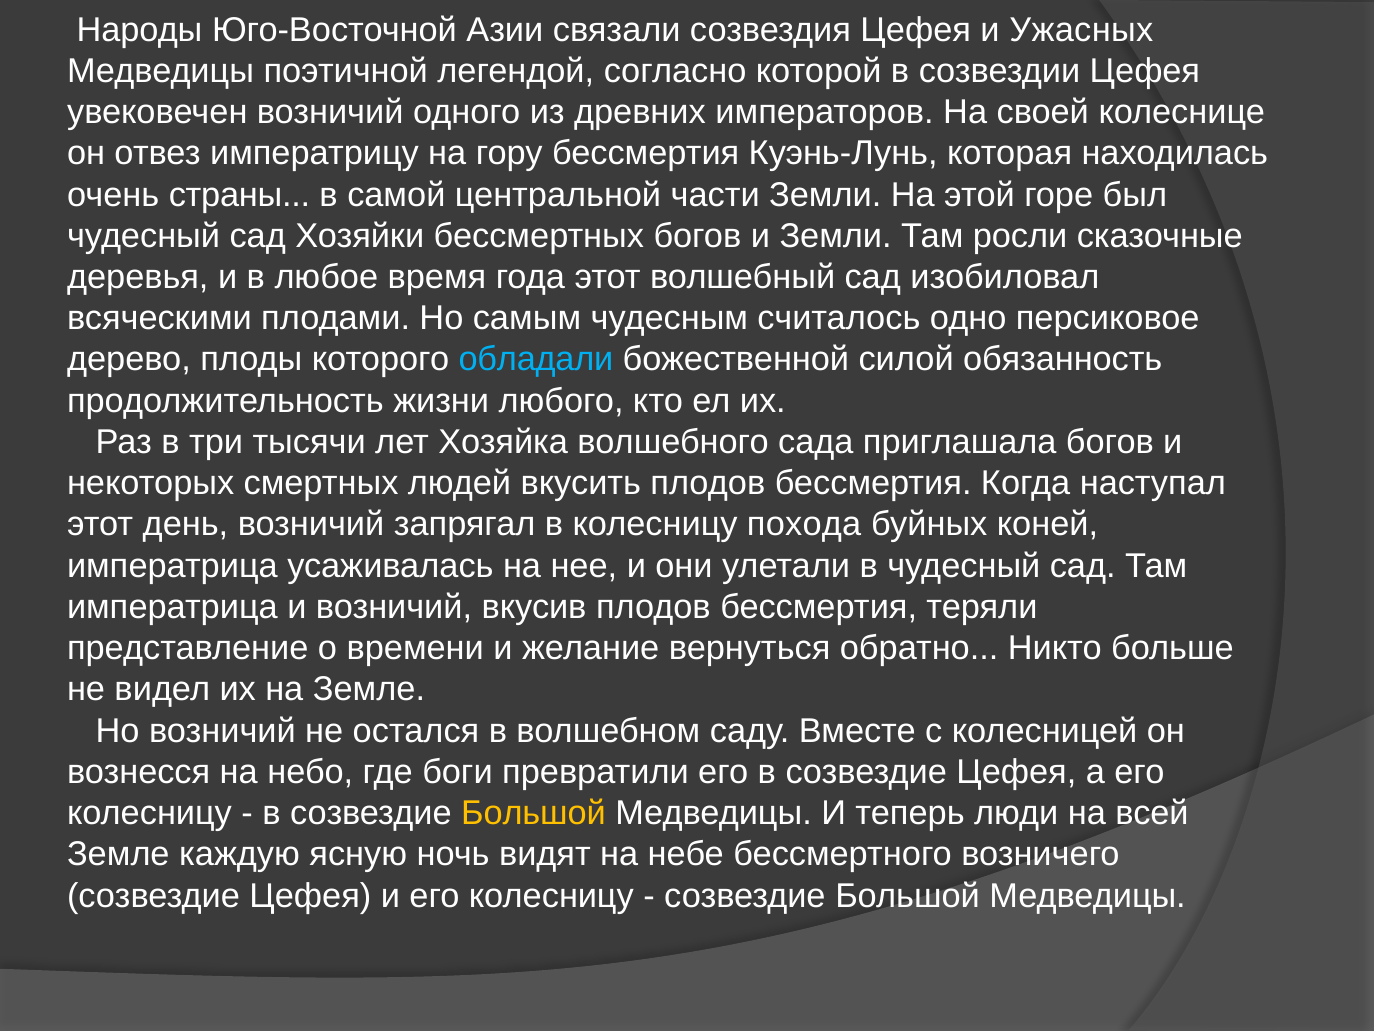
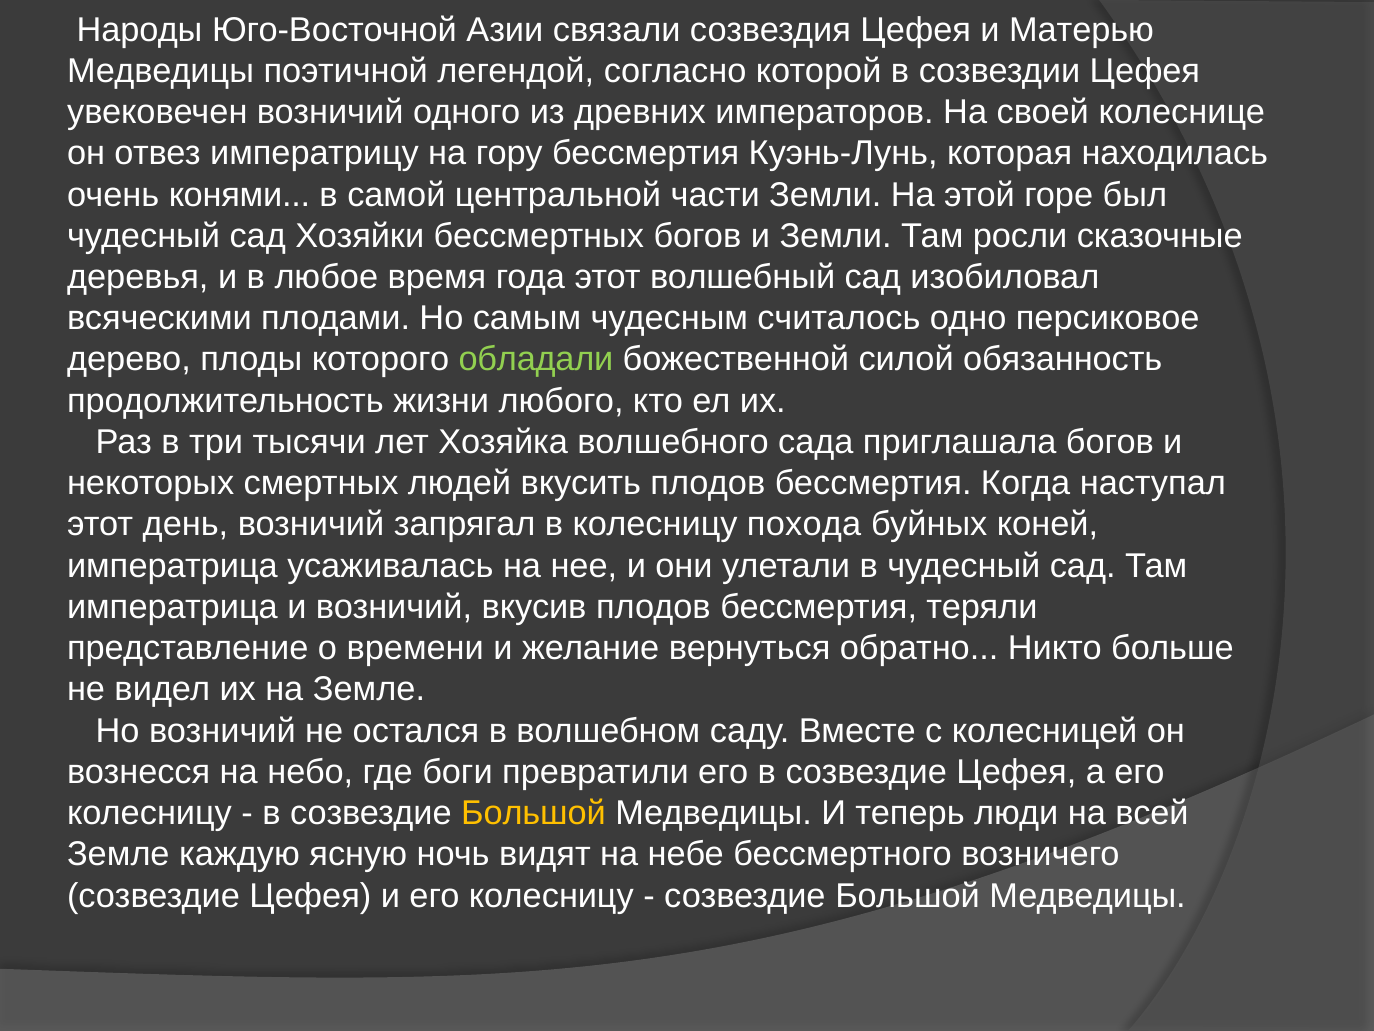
Ужасных: Ужасных -> Матерью (1082, 30)
страны: страны -> конями (239, 195)
обладали colour: light blue -> light green (536, 359)
